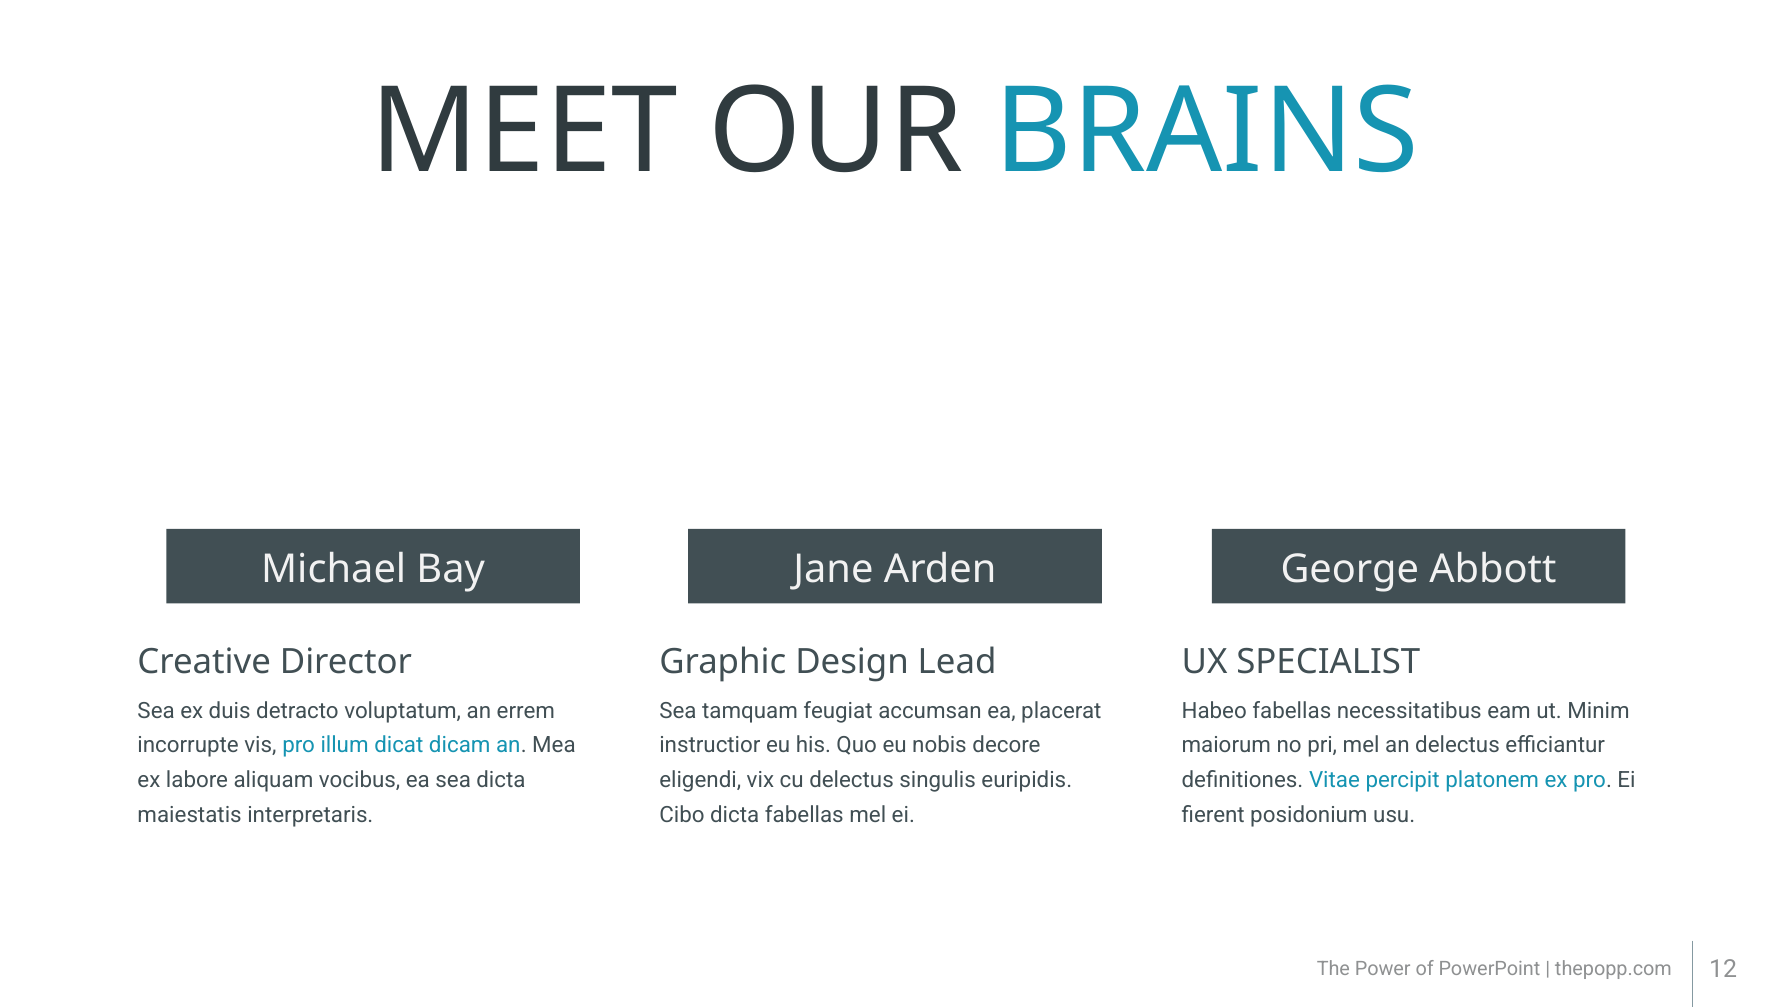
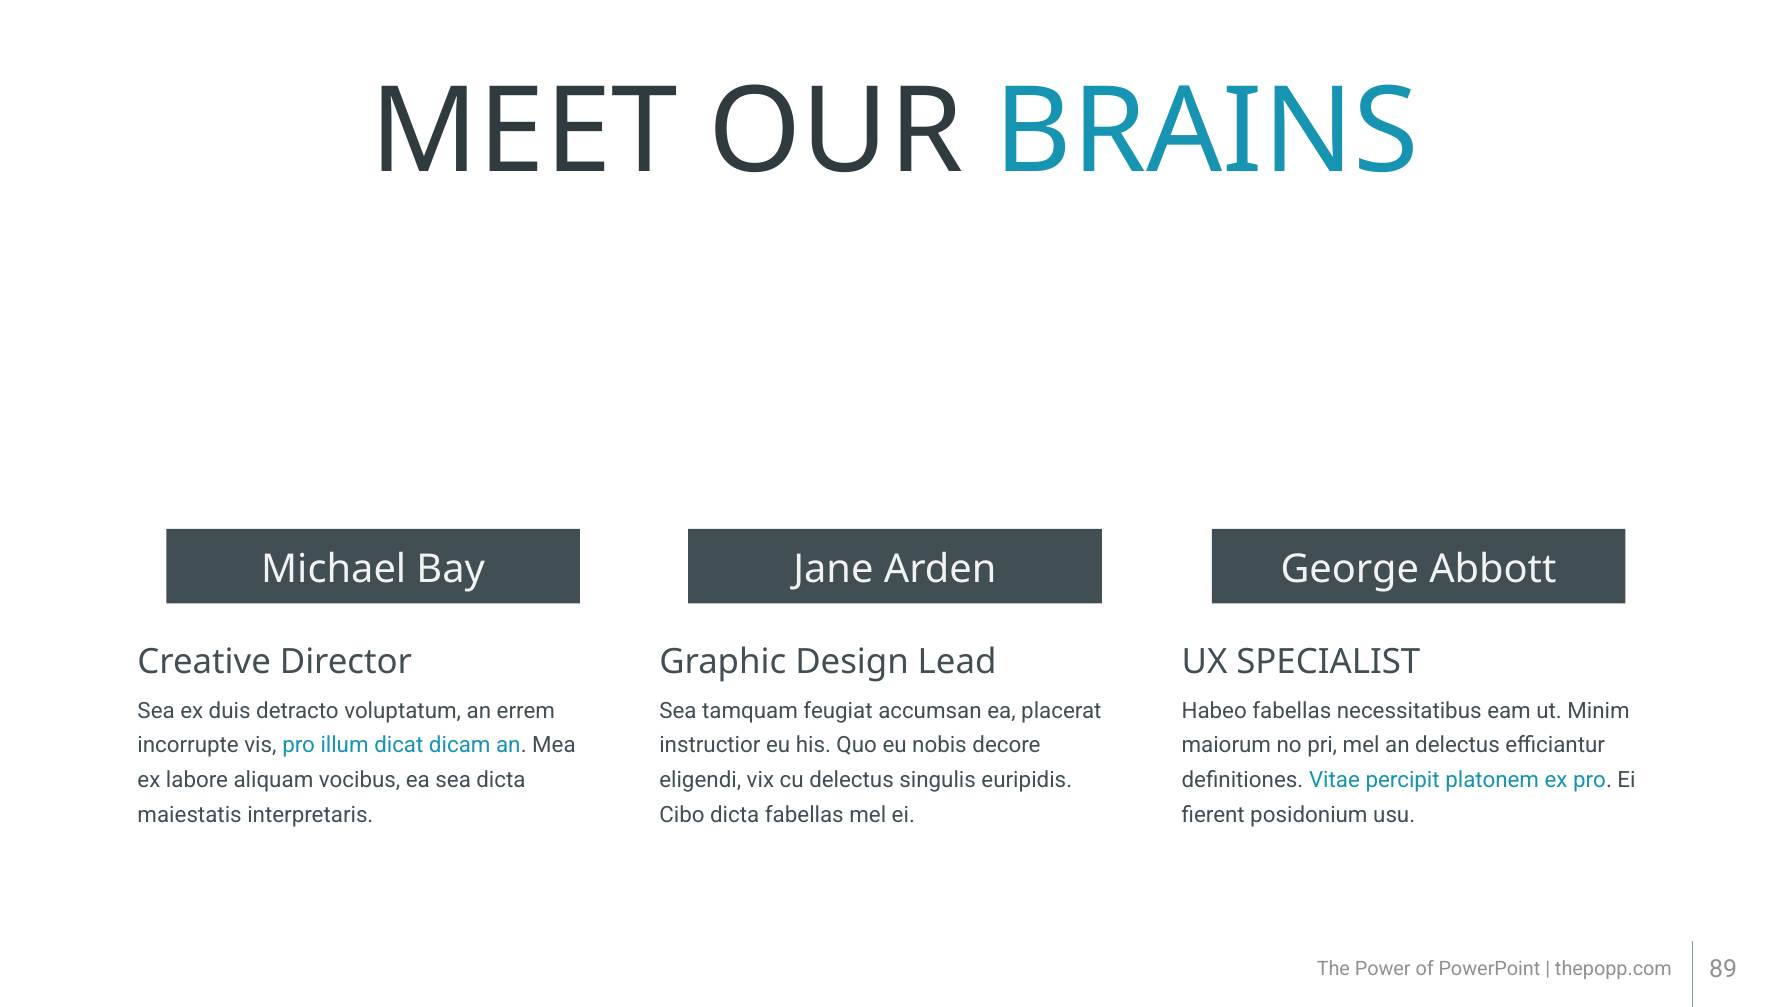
12: 12 -> 89 (1723, 969)
